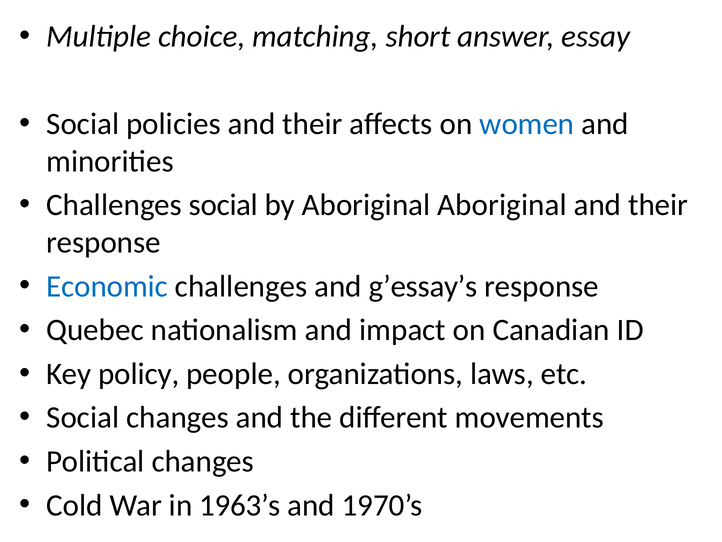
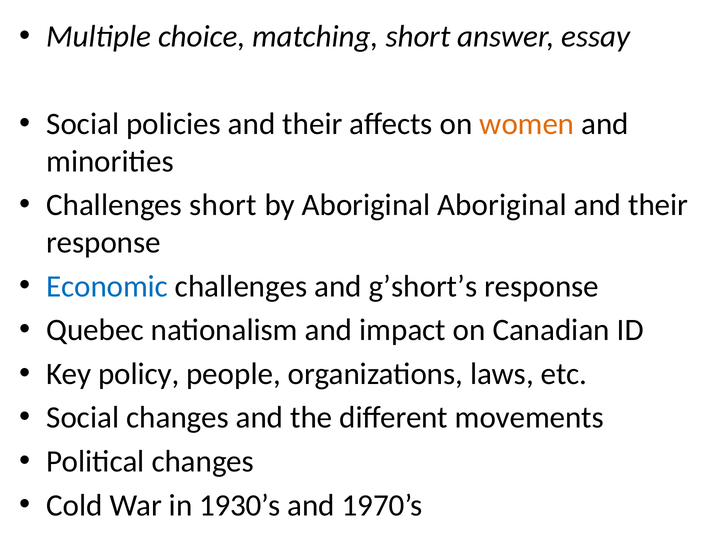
women colour: blue -> orange (527, 124)
Challenges social: social -> short (223, 205)
g’essay’s: g’essay’s -> g’short’s (423, 286)
1963’s: 1963’s -> 1930’s (240, 505)
